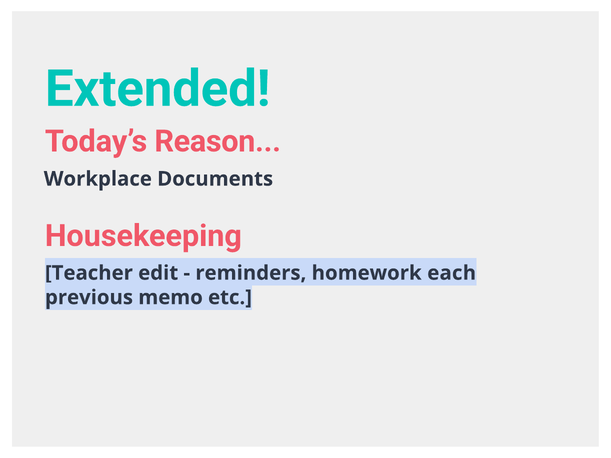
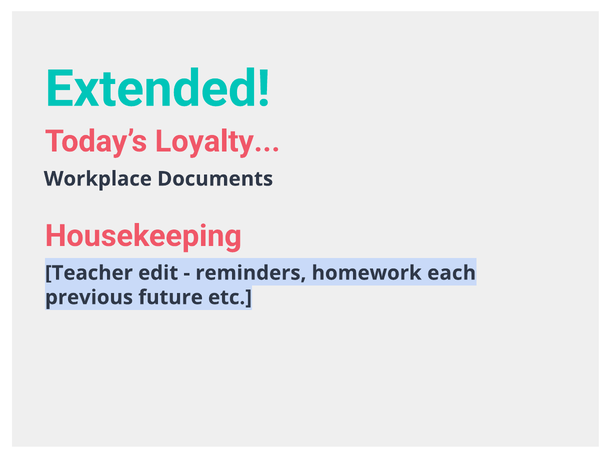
Reason: Reason -> Loyalty (218, 141)
memo: memo -> future (171, 298)
